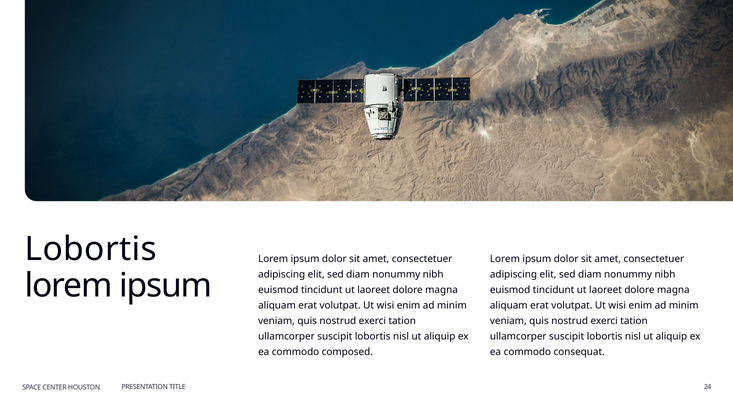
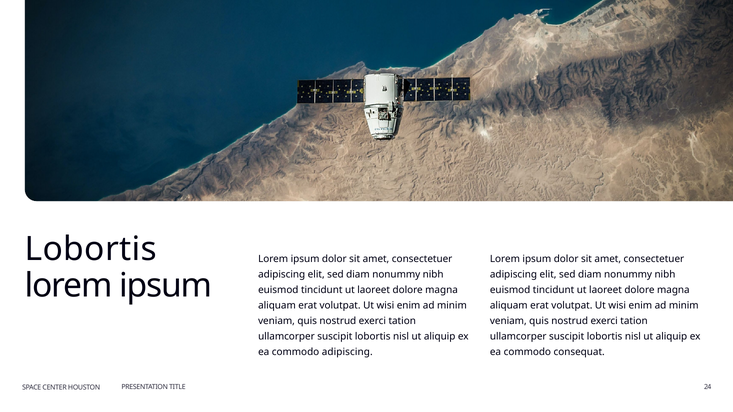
commodo composed: composed -> adipiscing (347, 352)
